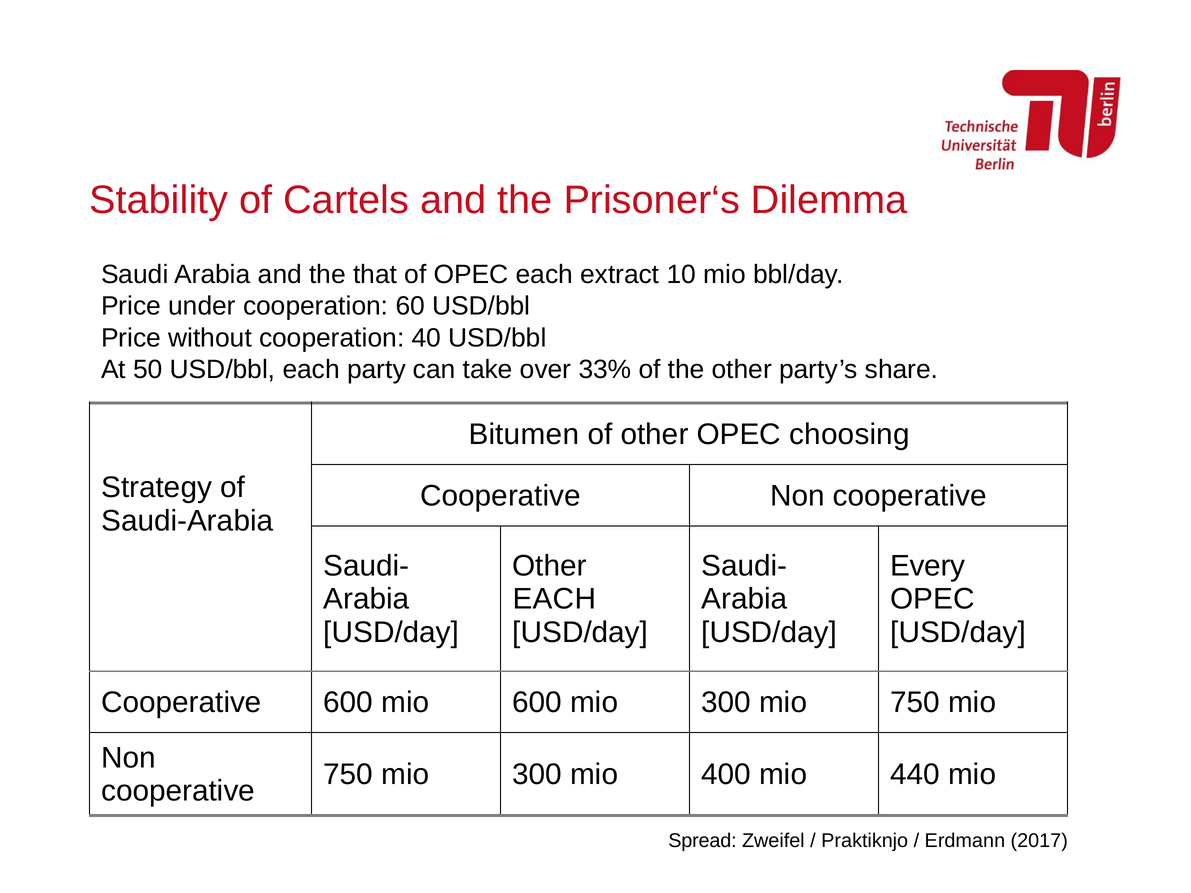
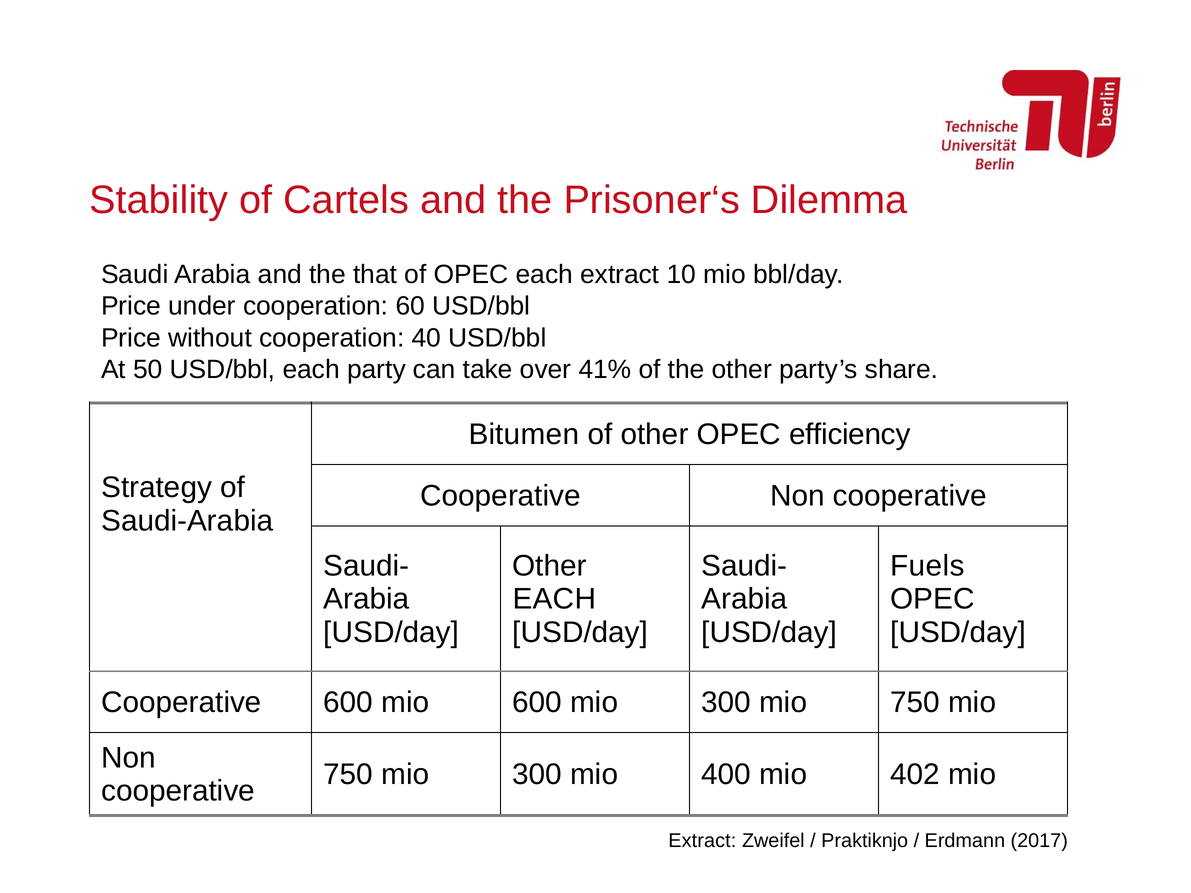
33%: 33% -> 41% (605, 370)
choosing: choosing -> efficiency (850, 434)
Every: Every -> Fuels (927, 566)
440: 440 -> 402 (915, 775)
Spread: Spread -> Extract (702, 841)
